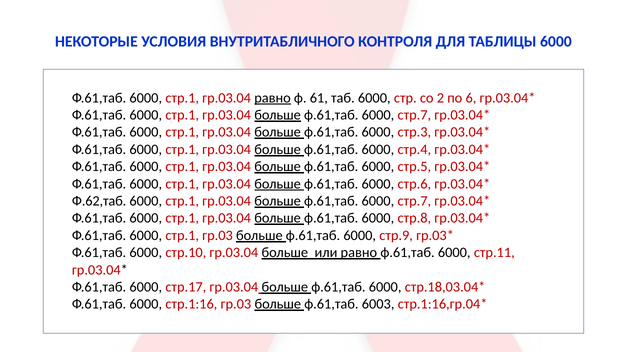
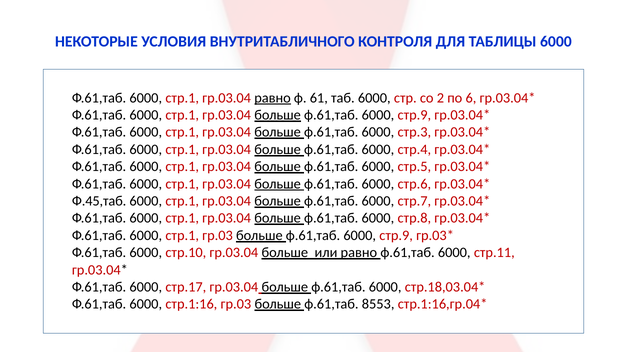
стр.7: стр.7 -> стр.9 (414, 115)
Ф.62,таб: Ф.62,таб -> Ф.45,таб (99, 201)
6003: 6003 -> 8553 (378, 305)
